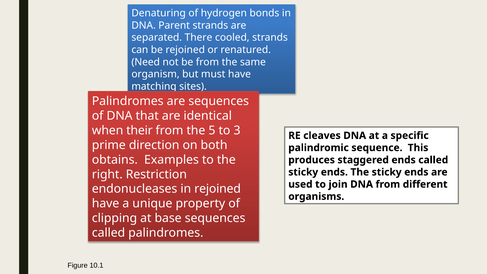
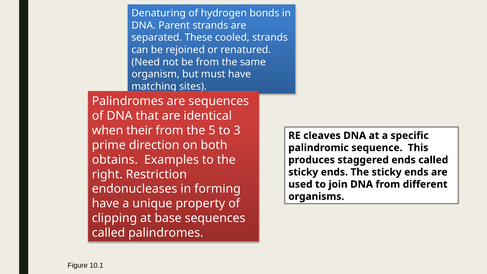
There: There -> These (199, 38)
in rejoined: rejoined -> forming (217, 189)
